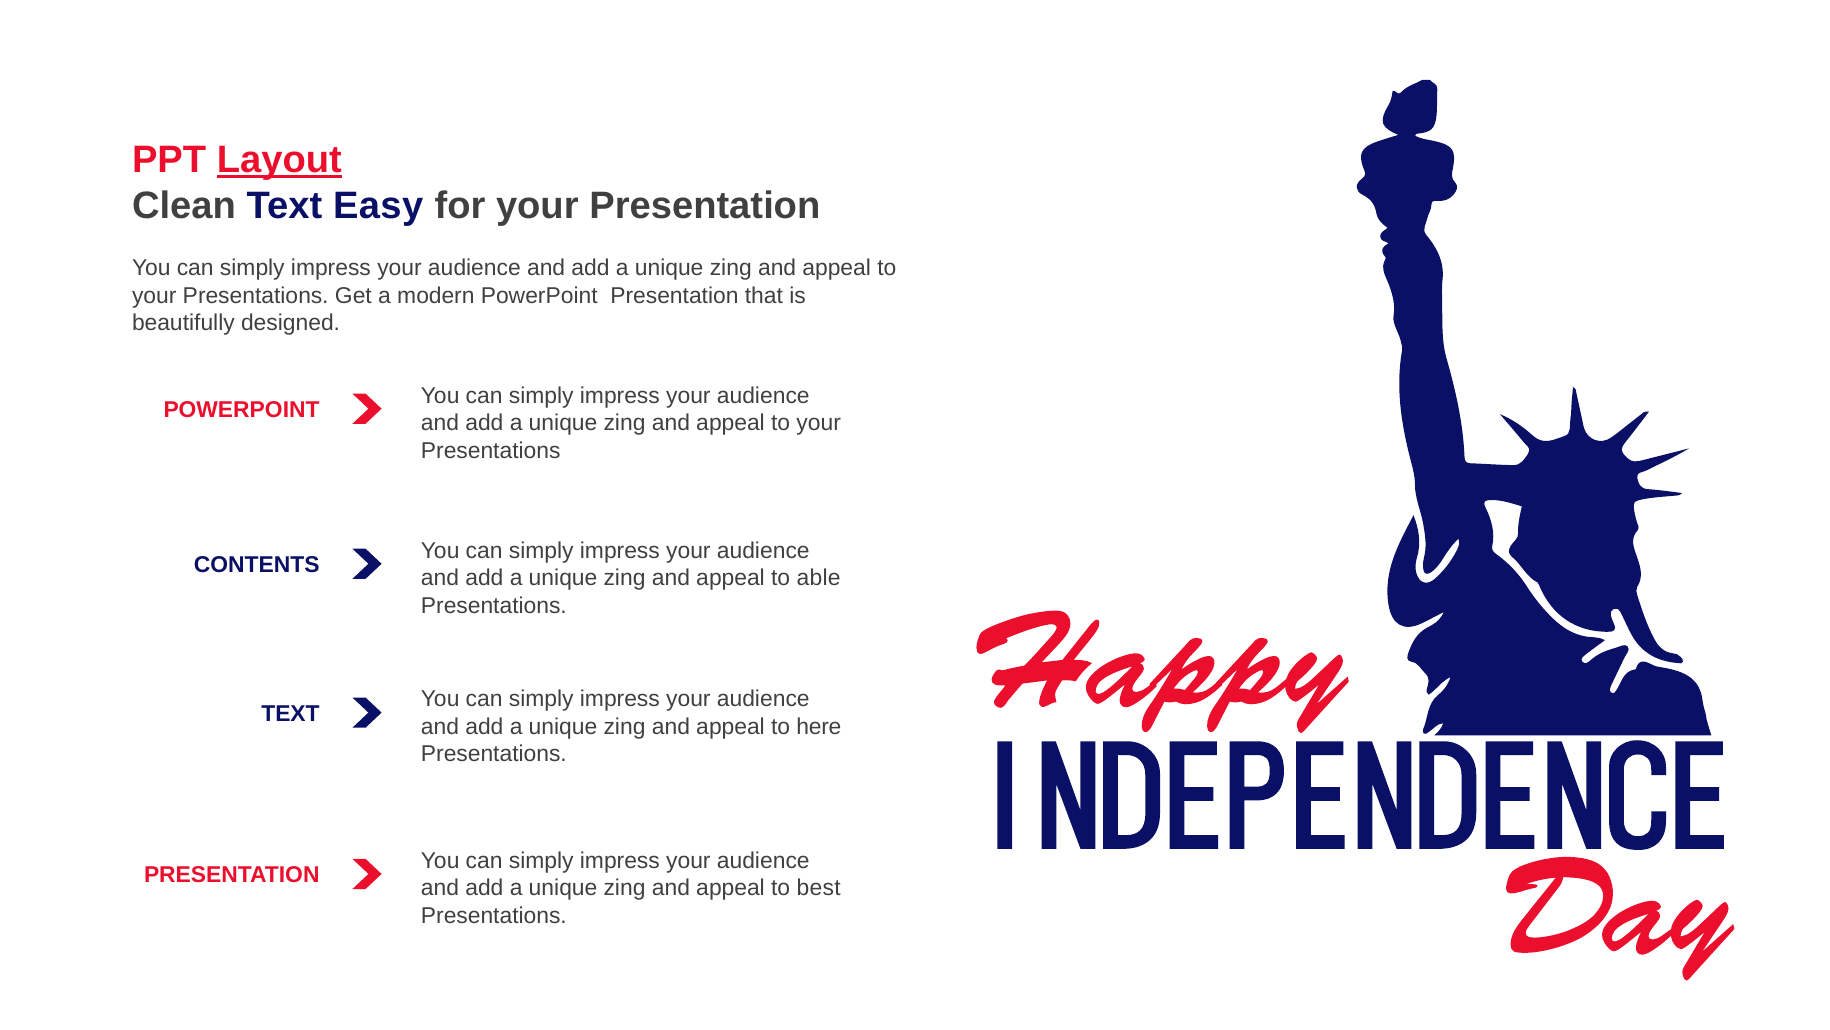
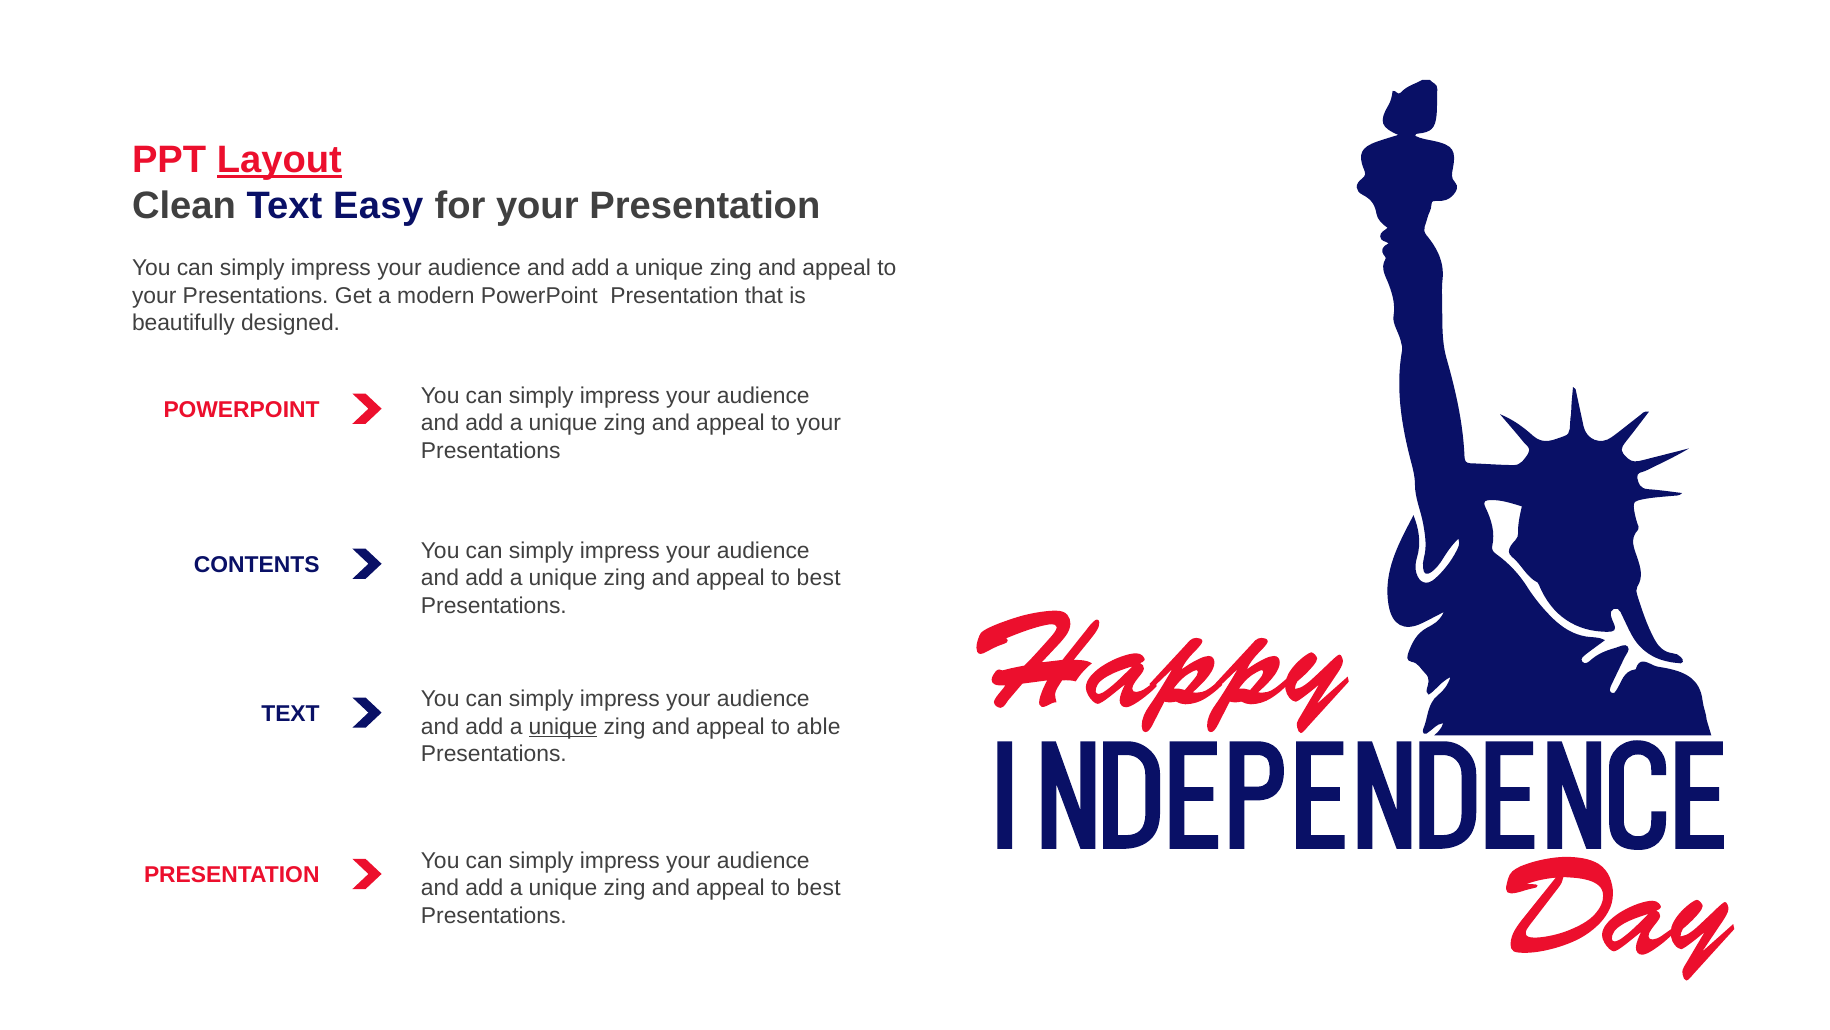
able: able -> best (819, 578)
unique underline: none -> present (563, 726)
here: here -> able (819, 726)
